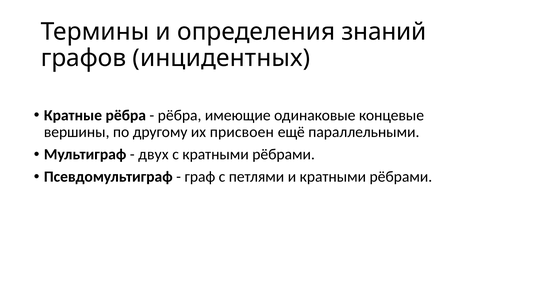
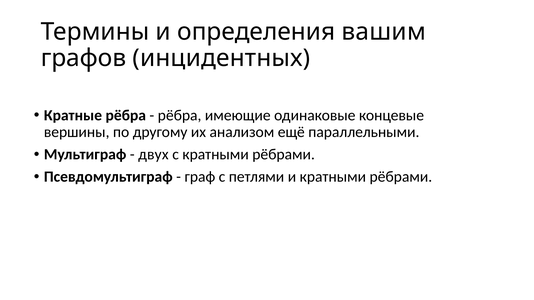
знаний: знаний -> вашим (384, 32)
присвоен: присвоен -> анализом (242, 132)
